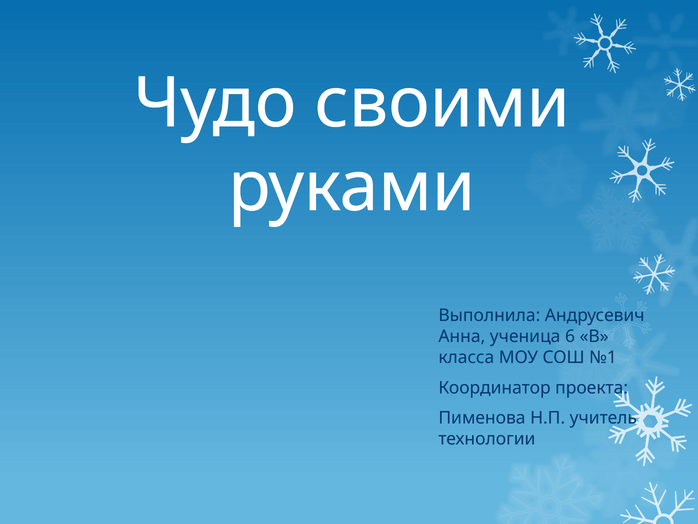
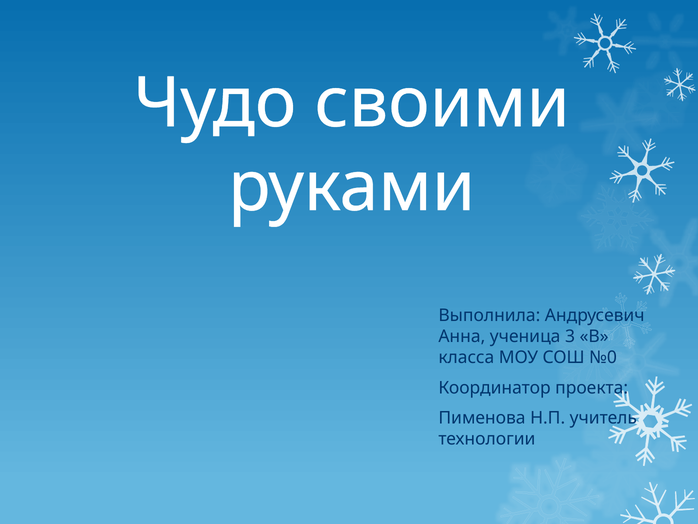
6: 6 -> 3 (570, 336)
№1: №1 -> №0 (603, 357)
